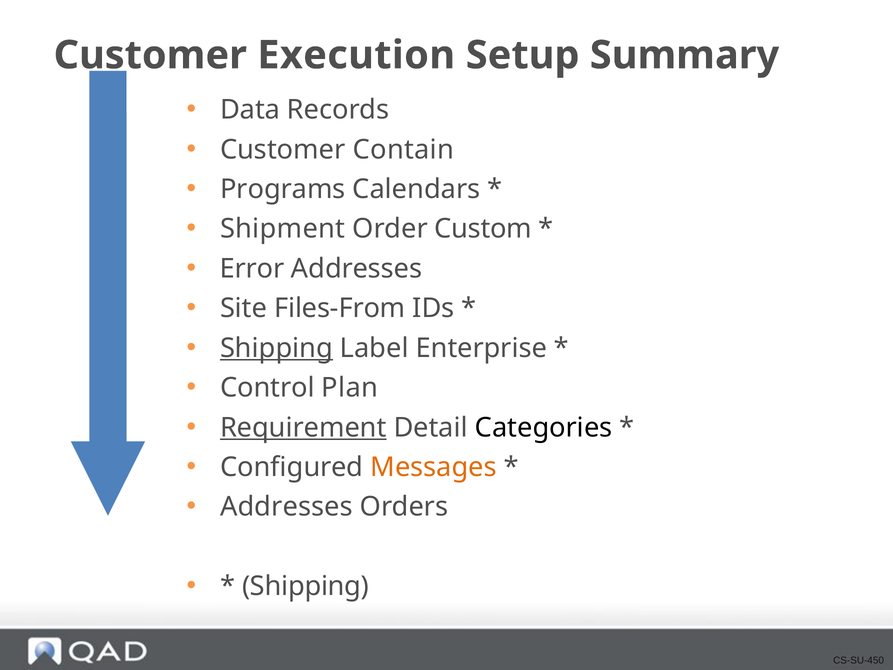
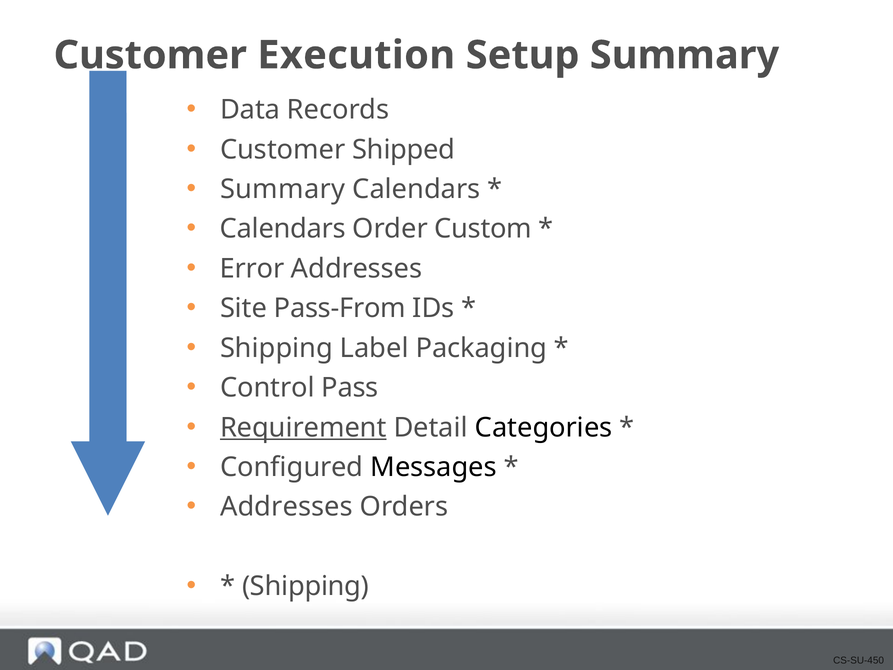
Contain: Contain -> Shipped (404, 150)
Programs: Programs -> Summary (283, 189)
Shipment: Shipment -> Calendars (283, 229)
Files-From: Files-From -> Pass-From (340, 308)
Shipping underline: present -> none (276, 348)
Enterprise: Enterprise -> Packaging (481, 348)
Plan: Plan -> Pass (350, 388)
Messages colour: orange -> black (434, 467)
